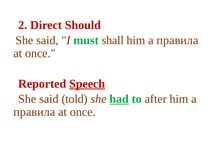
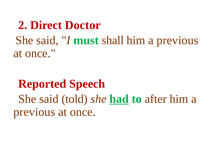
Should: Should -> Doctor (83, 25)
правила: правила -> previous (178, 40)
Speech underline: present -> none (87, 84)
правила: правила -> previous (34, 112)
